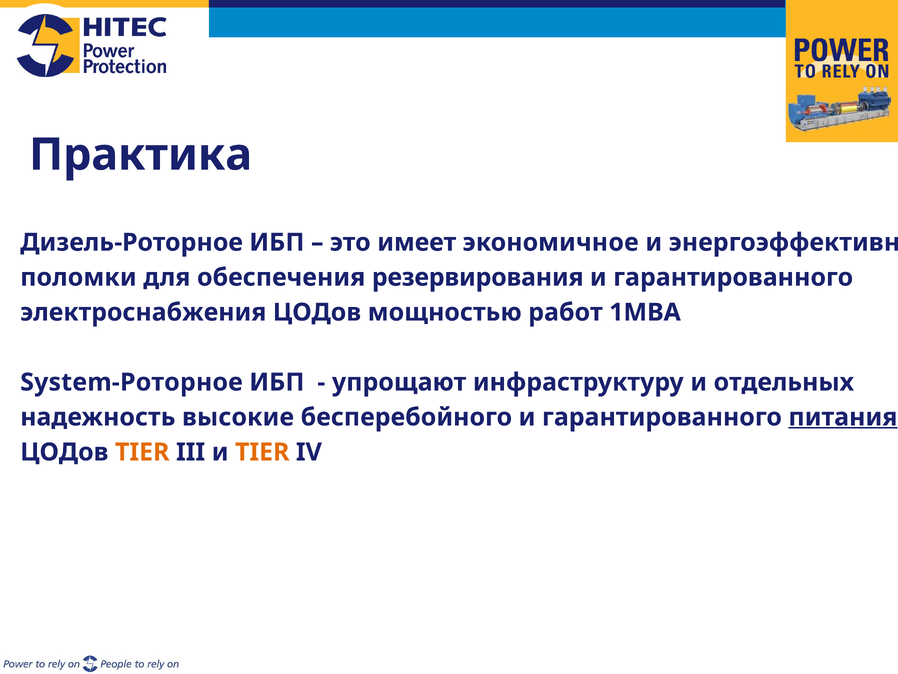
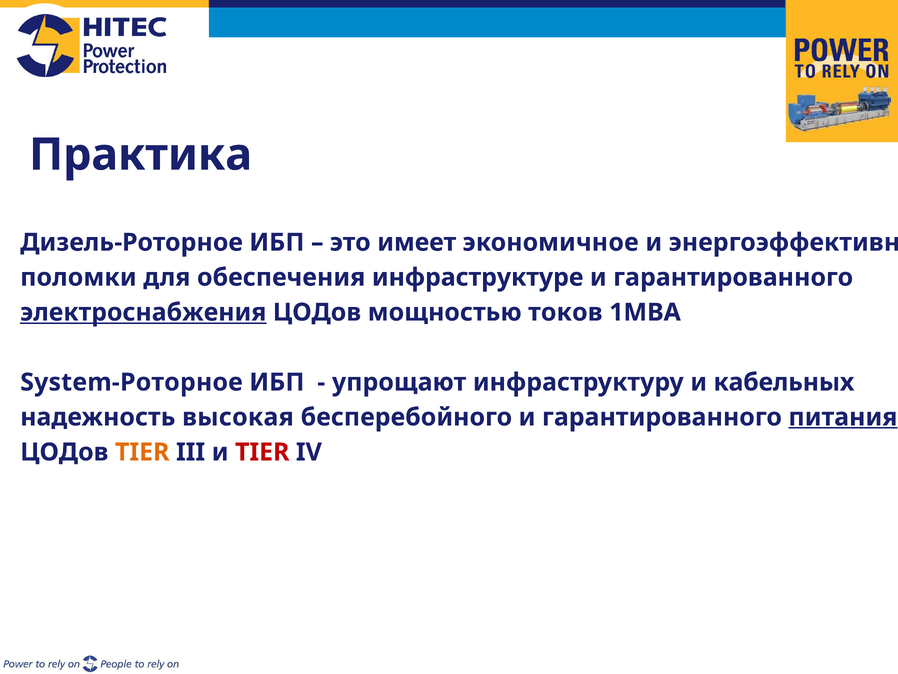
резервирования: резервирования -> инфраструктуре (478, 277)
электроснабжения underline: none -> present (143, 312)
работ: работ -> токов (565, 312)
отдельных: отдельных -> кабельных (784, 382)
высокие: высокие -> высокая (238, 417)
TIER colour: orange -> red (262, 452)
